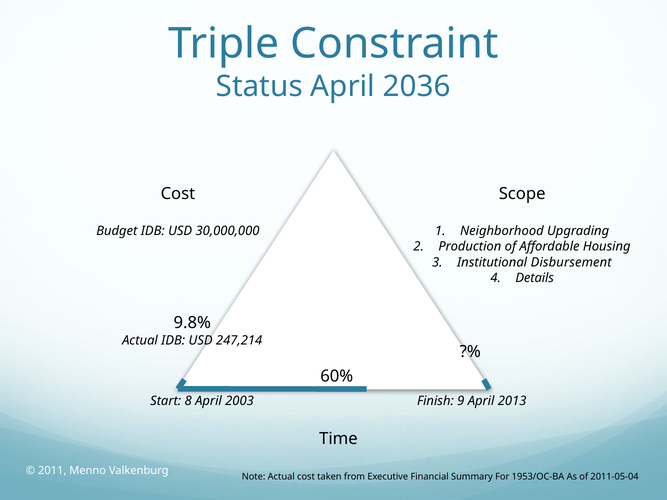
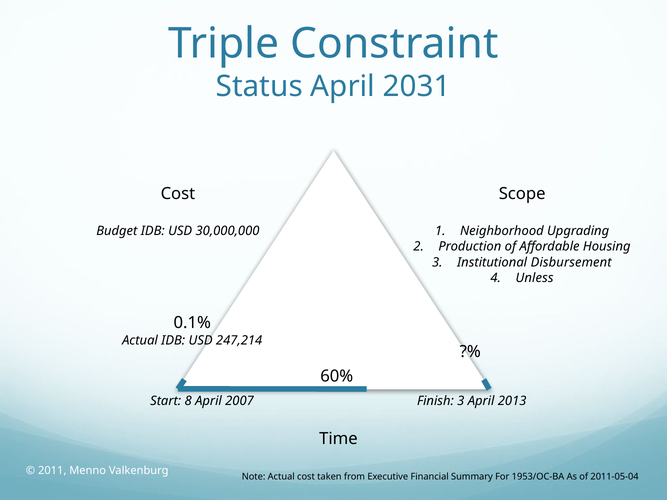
2036: 2036 -> 2031 (417, 86)
Details: Details -> Unless (535, 278)
9.8%: 9.8% -> 0.1% (192, 323)
2003: 2003 -> 2007 (239, 401)
Finish 9: 9 -> 3 (461, 401)
